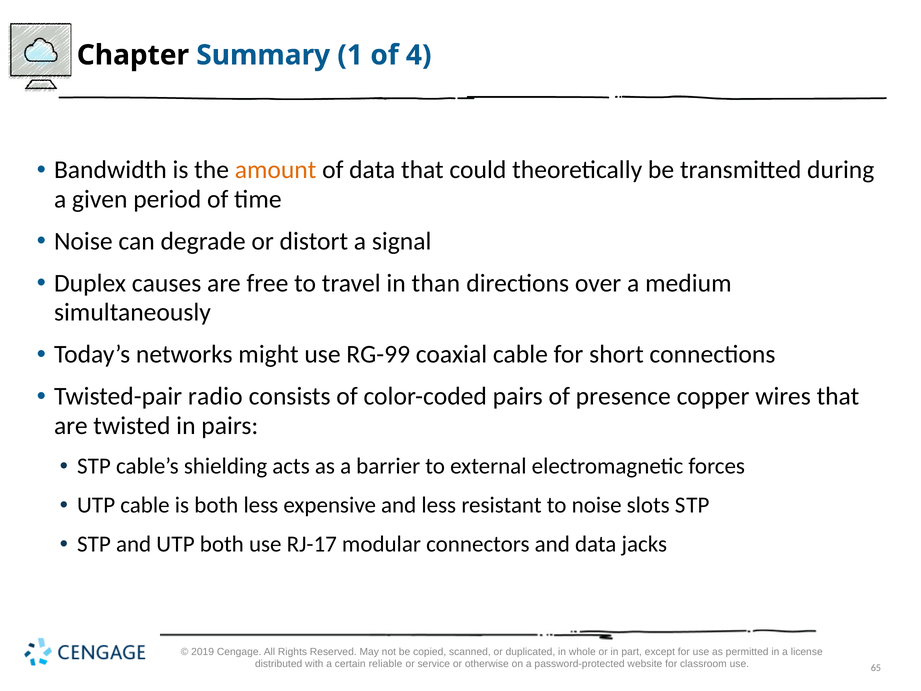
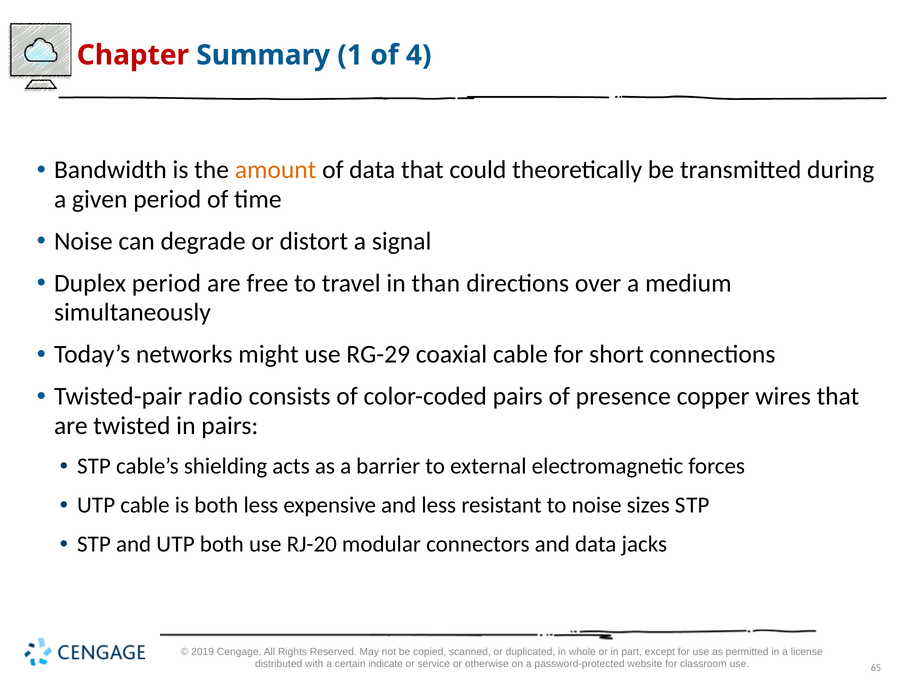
Chapter colour: black -> red (133, 55)
Duplex causes: causes -> period (166, 283)
RG-99: RG-99 -> RG-29 (378, 354)
slots: slots -> sizes (648, 505)
RJ-17: RJ-17 -> RJ-20 (312, 544)
reliable: reliable -> indicate (386, 664)
